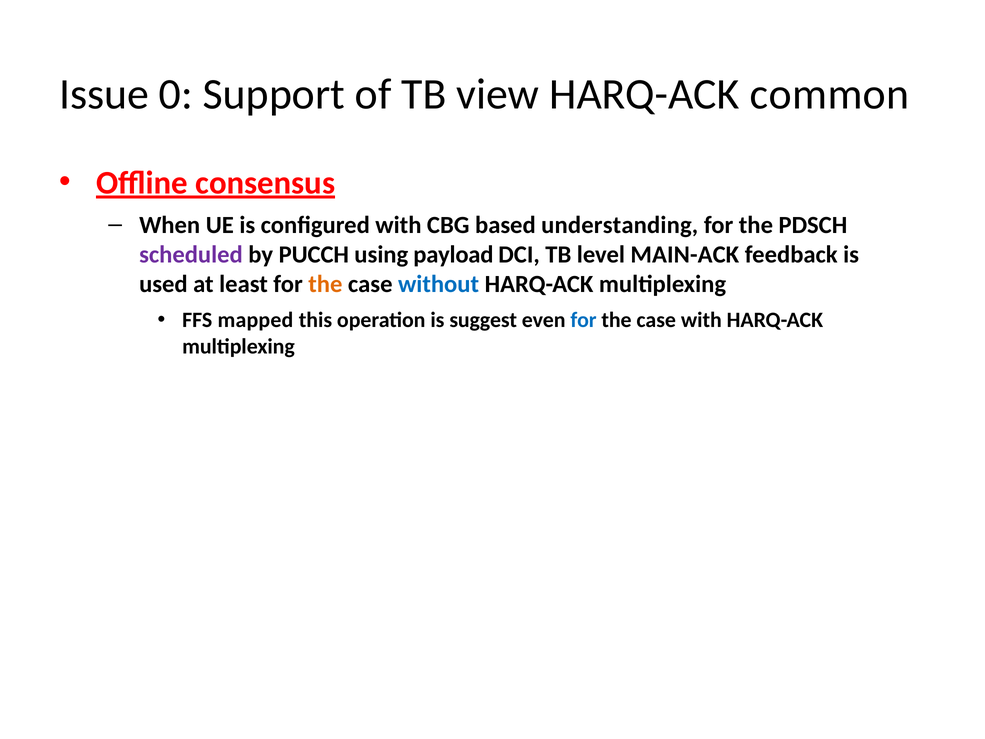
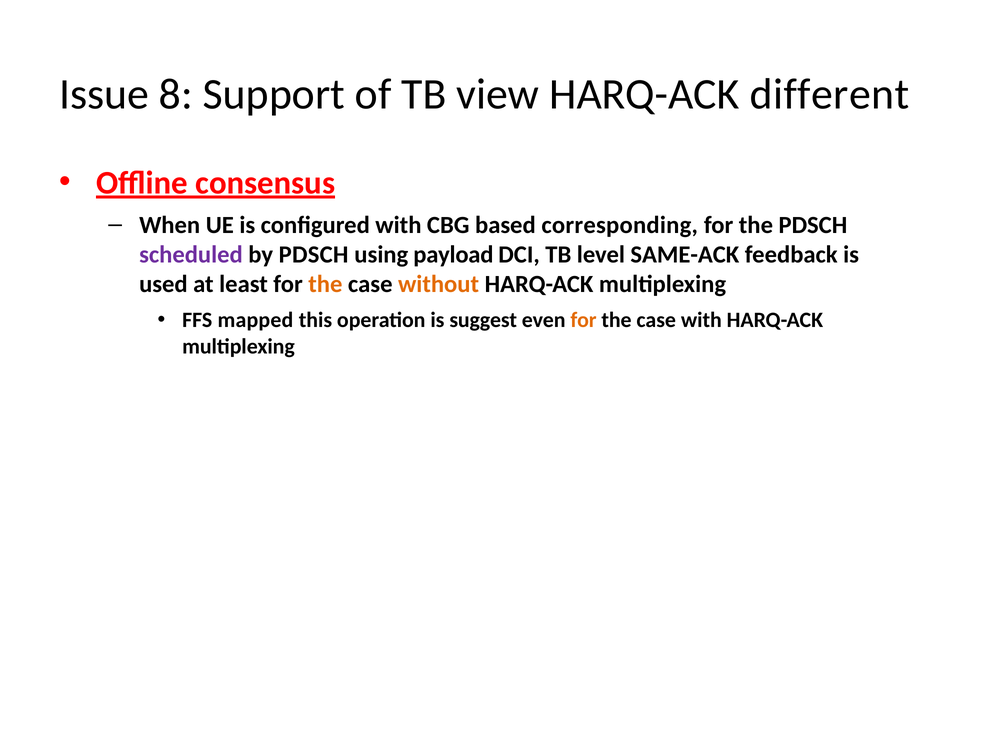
0: 0 -> 8 (176, 94)
common: common -> different (830, 94)
understanding: understanding -> corresponding (620, 225)
by PUCCH: PUCCH -> PDSCH (314, 255)
MAIN-ACK: MAIN-ACK -> SAME-ACK (685, 255)
without colour: blue -> orange (439, 284)
for colour: blue -> orange (584, 320)
